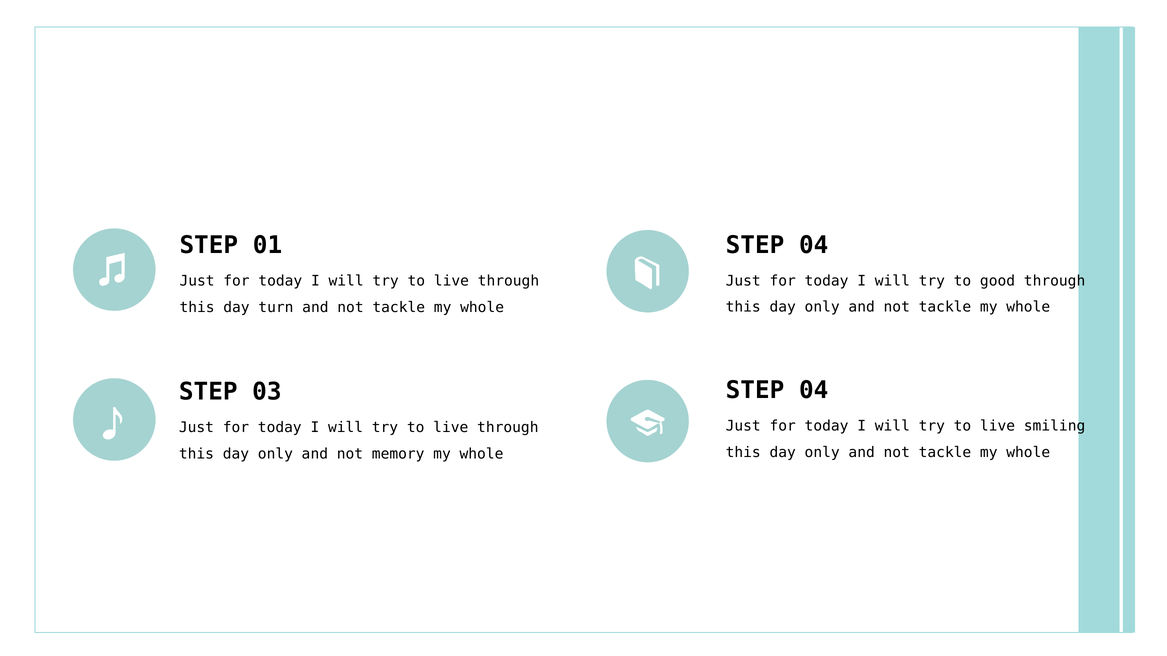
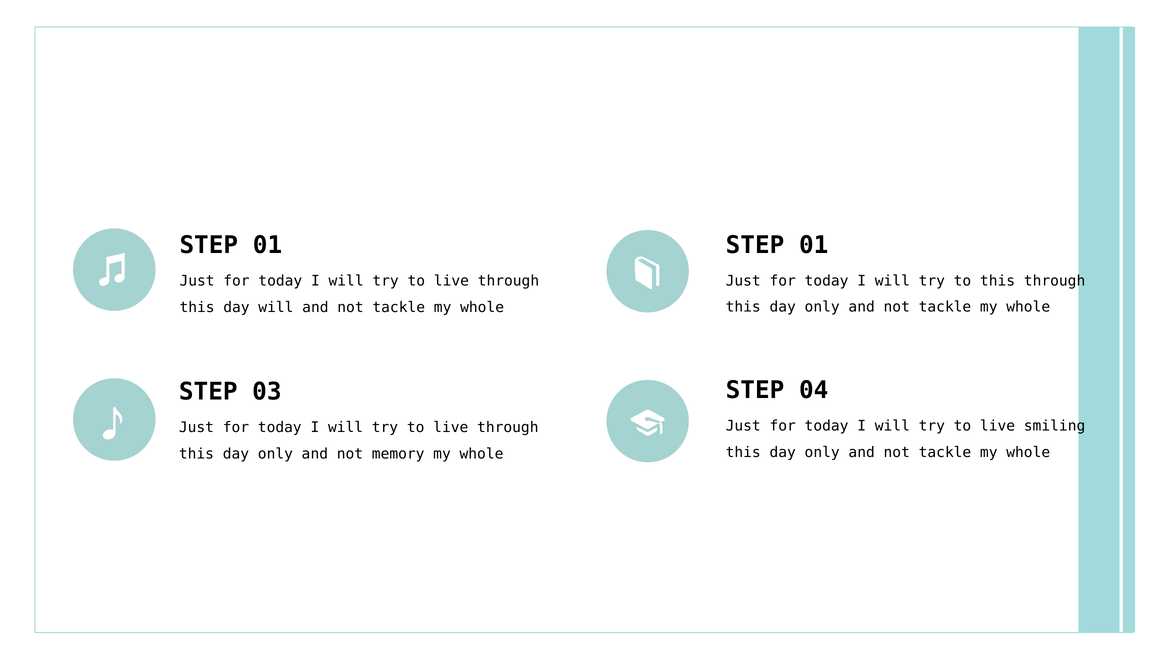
04: 04 -> 01 (814, 245)
to good: good -> this (998, 281)
day turn: turn -> will (276, 307)
